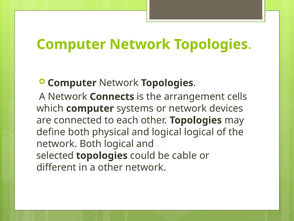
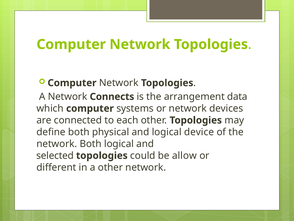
cells: cells -> data (237, 96)
logical logical: logical -> device (199, 132)
cable: cable -> allow (184, 155)
